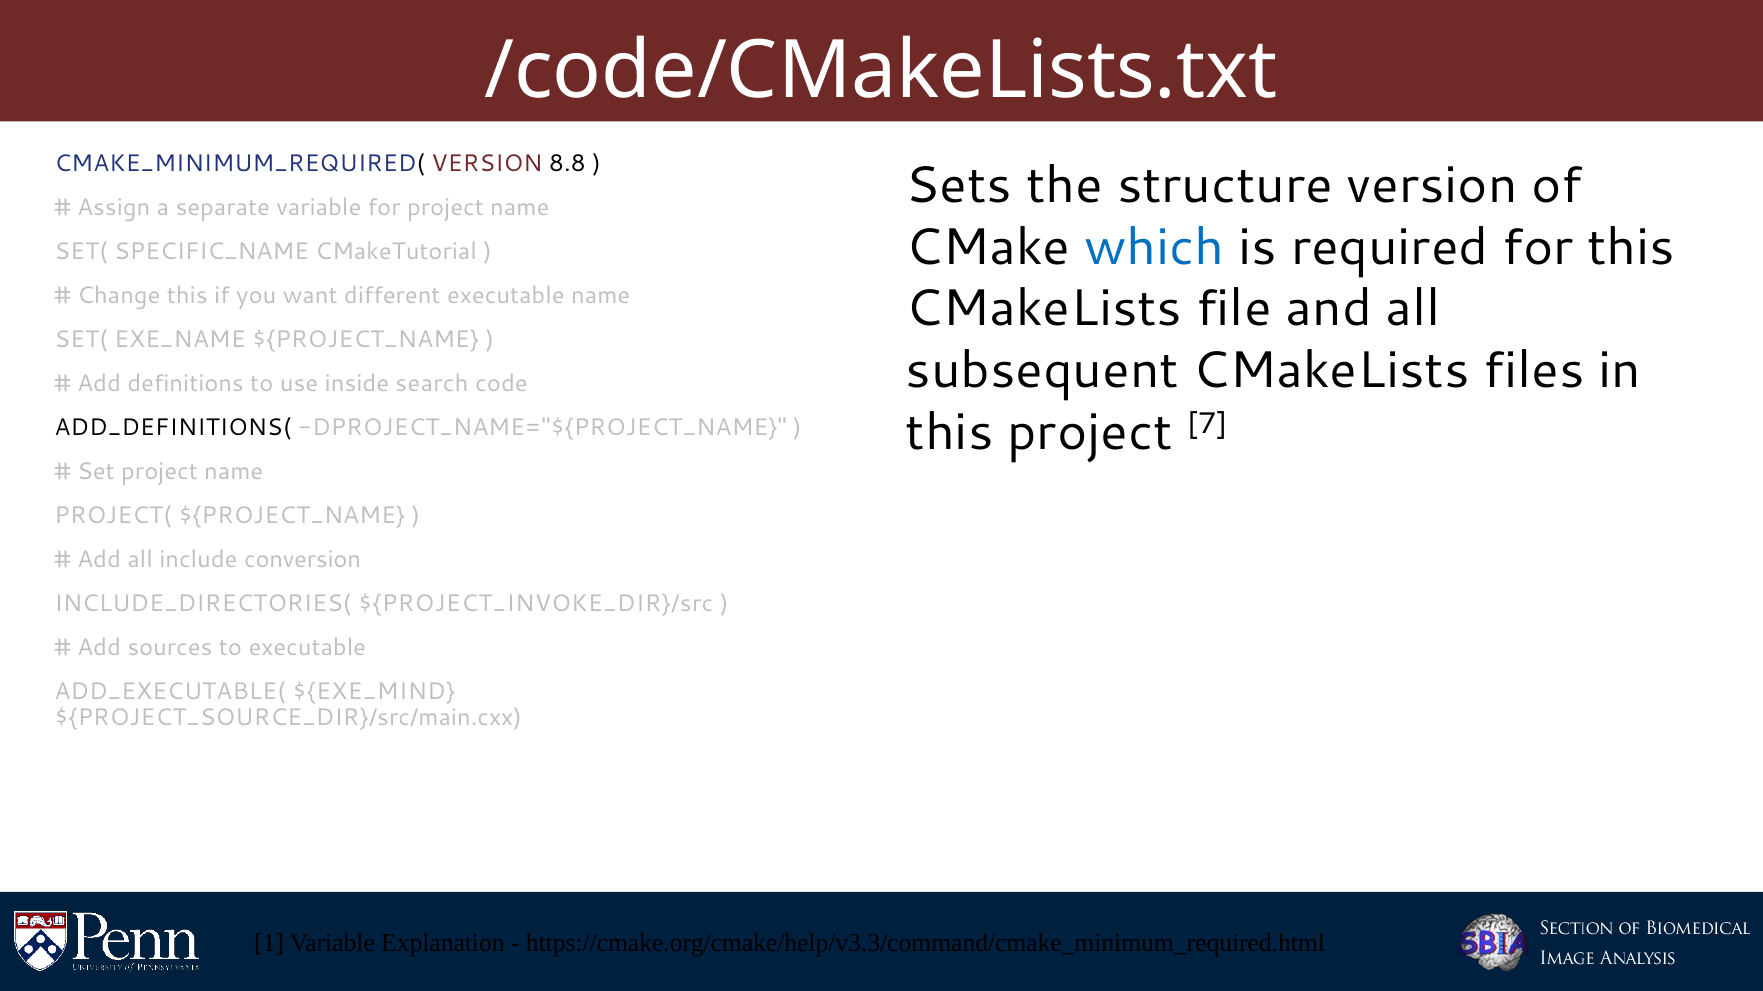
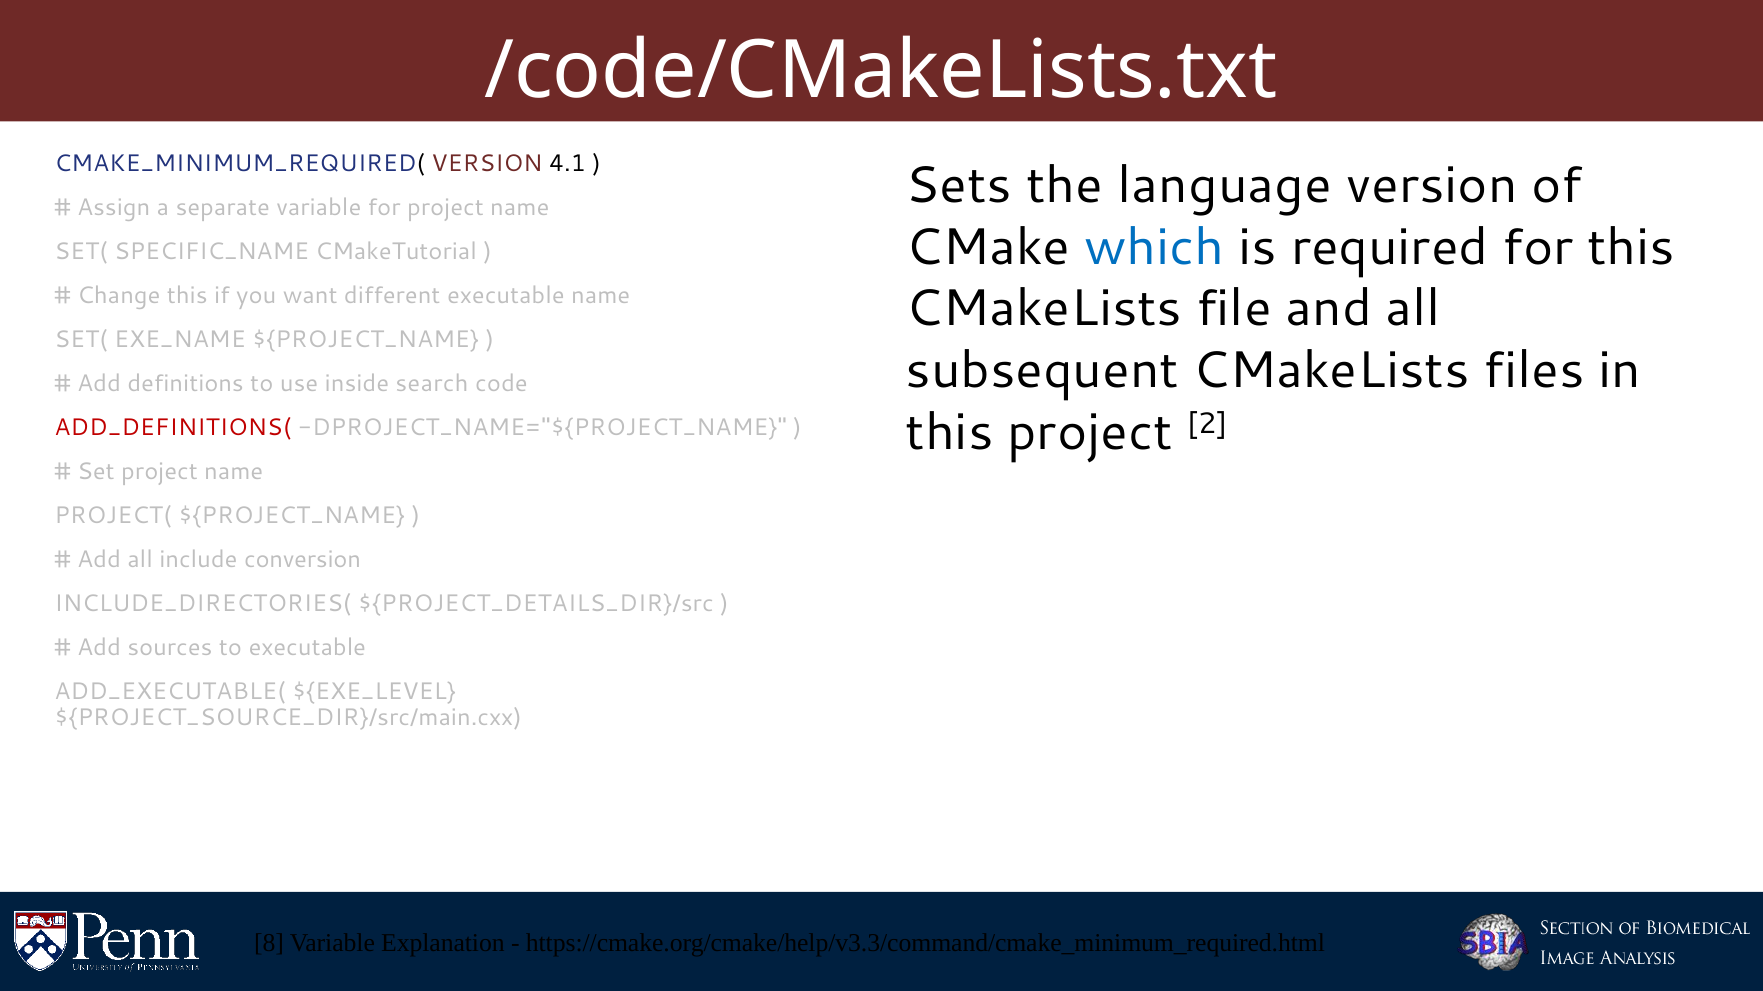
8.8: 8.8 -> 4.1 (567, 164)
structure: structure -> language (1225, 186)
7: 7 -> 2 (1207, 424)
ADD_DEFINITIONS( colour: black -> red (173, 428)
${PROJECT_INVOKE_DIR}/src: ${PROJECT_INVOKE_DIR}/src -> ${PROJECT_DETAILS_DIR}/src (536, 604)
${EXE_MIND: ${EXE_MIND -> ${EXE_LEVEL (374, 692)
1: 1 -> 8 (269, 944)
